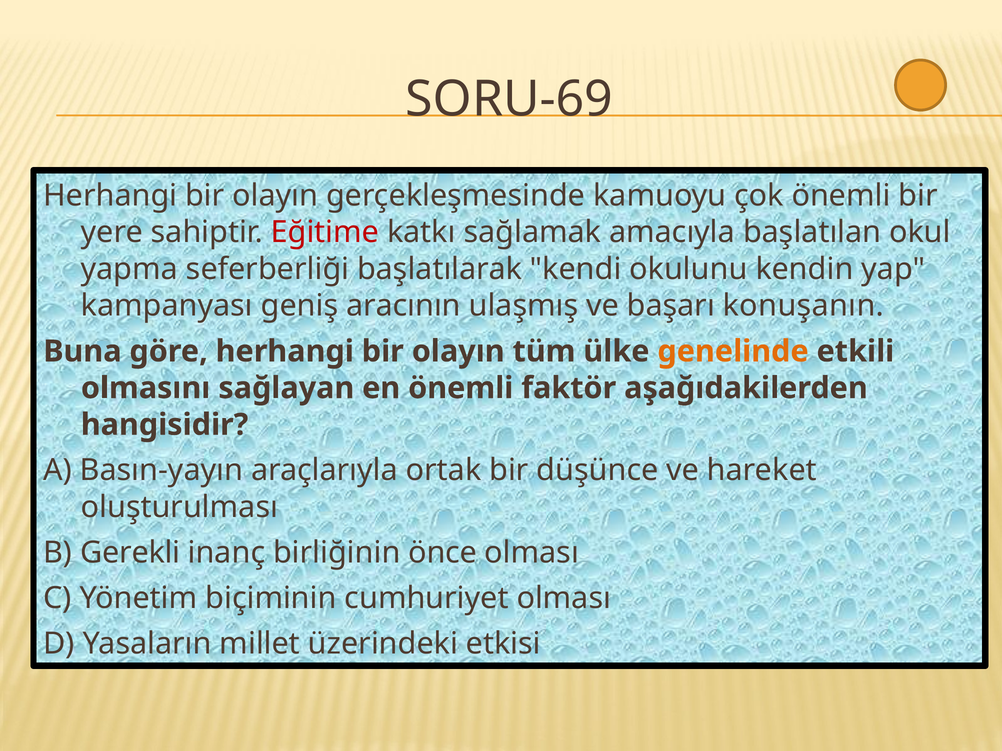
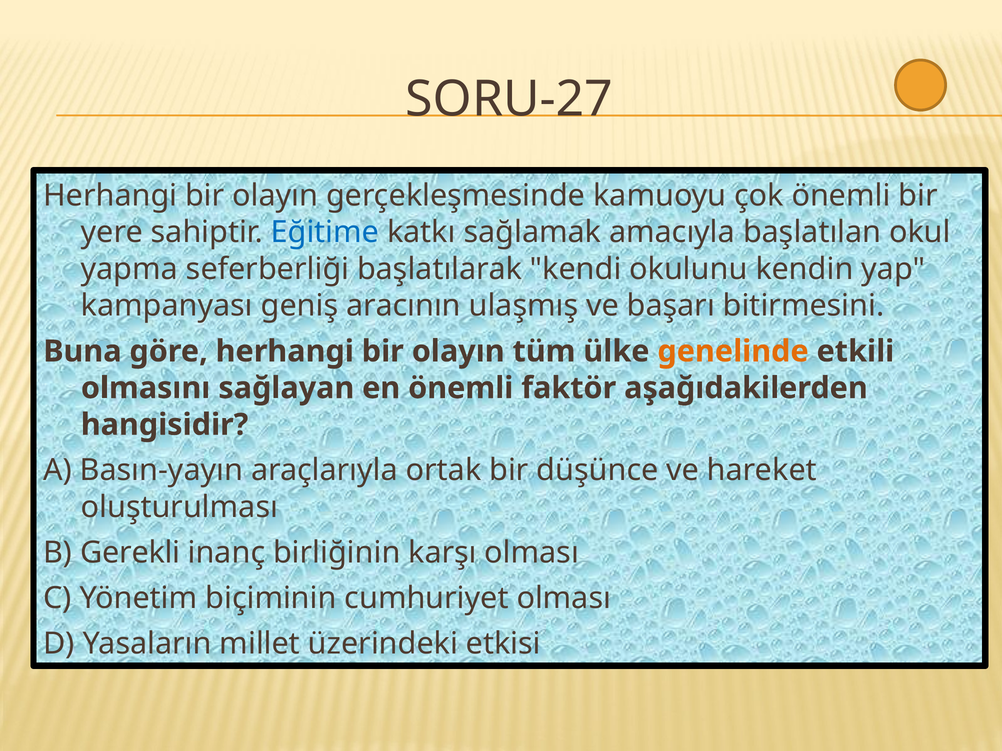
SORU-69: SORU-69 -> SORU-27 (509, 99)
Eğitime colour: red -> blue (325, 232)
konuşanın: konuşanın -> bitirmesini (804, 306)
önce: önce -> karşı (443, 553)
